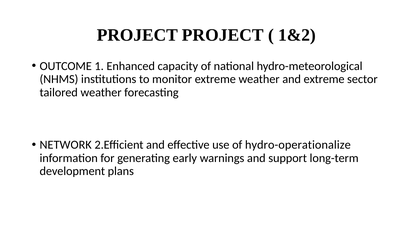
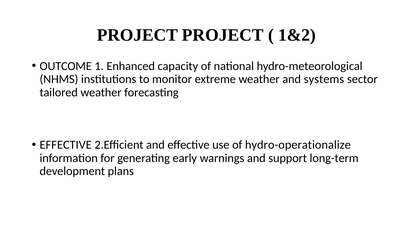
and extreme: extreme -> systems (324, 79)
NETWORK: NETWORK -> EFFECTIVE (66, 145)
